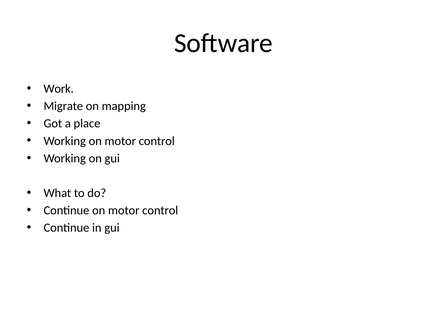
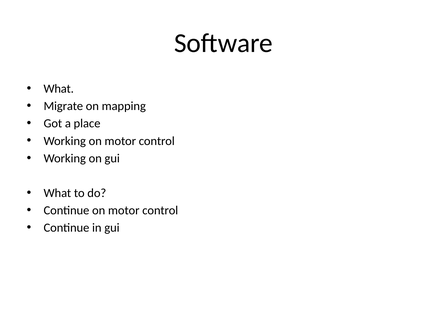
Work: Work -> What (59, 89)
